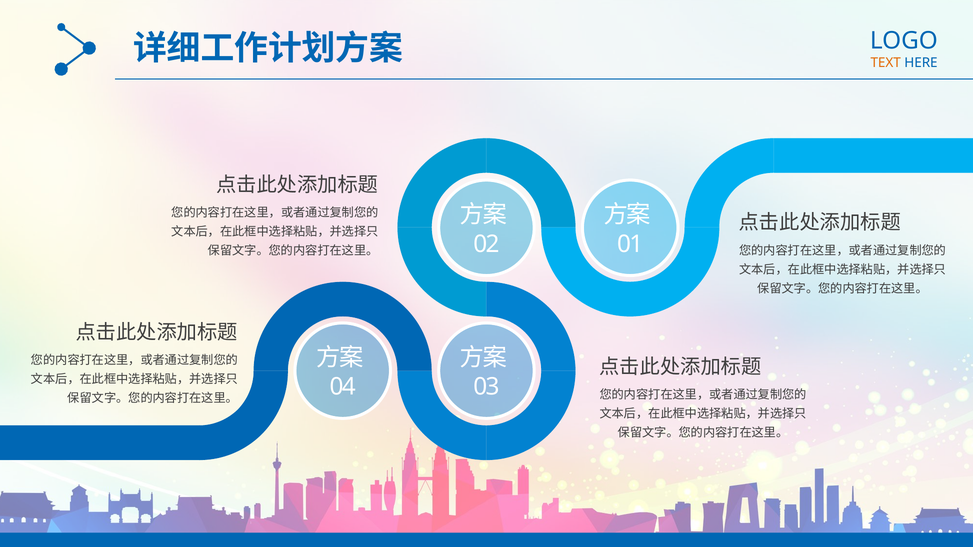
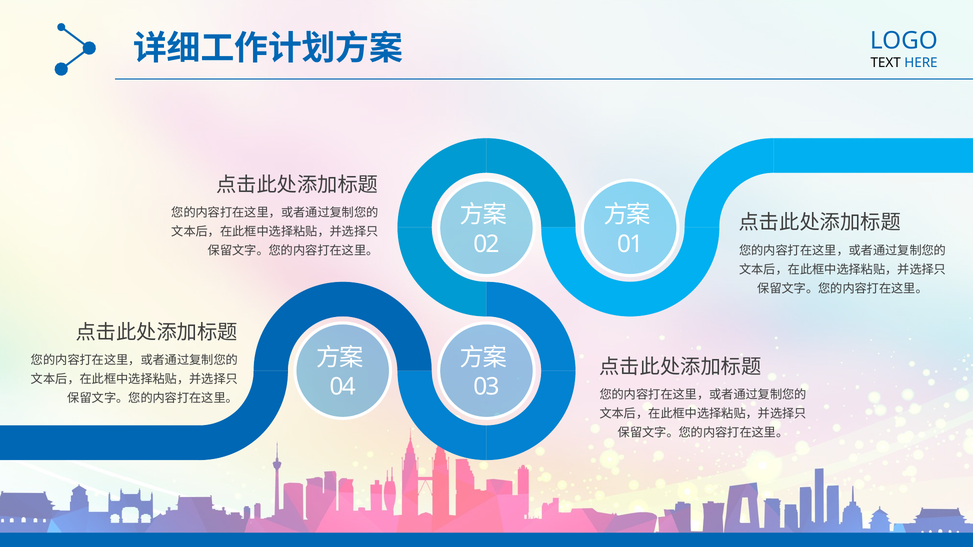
TEXT colour: orange -> black (886, 63)
